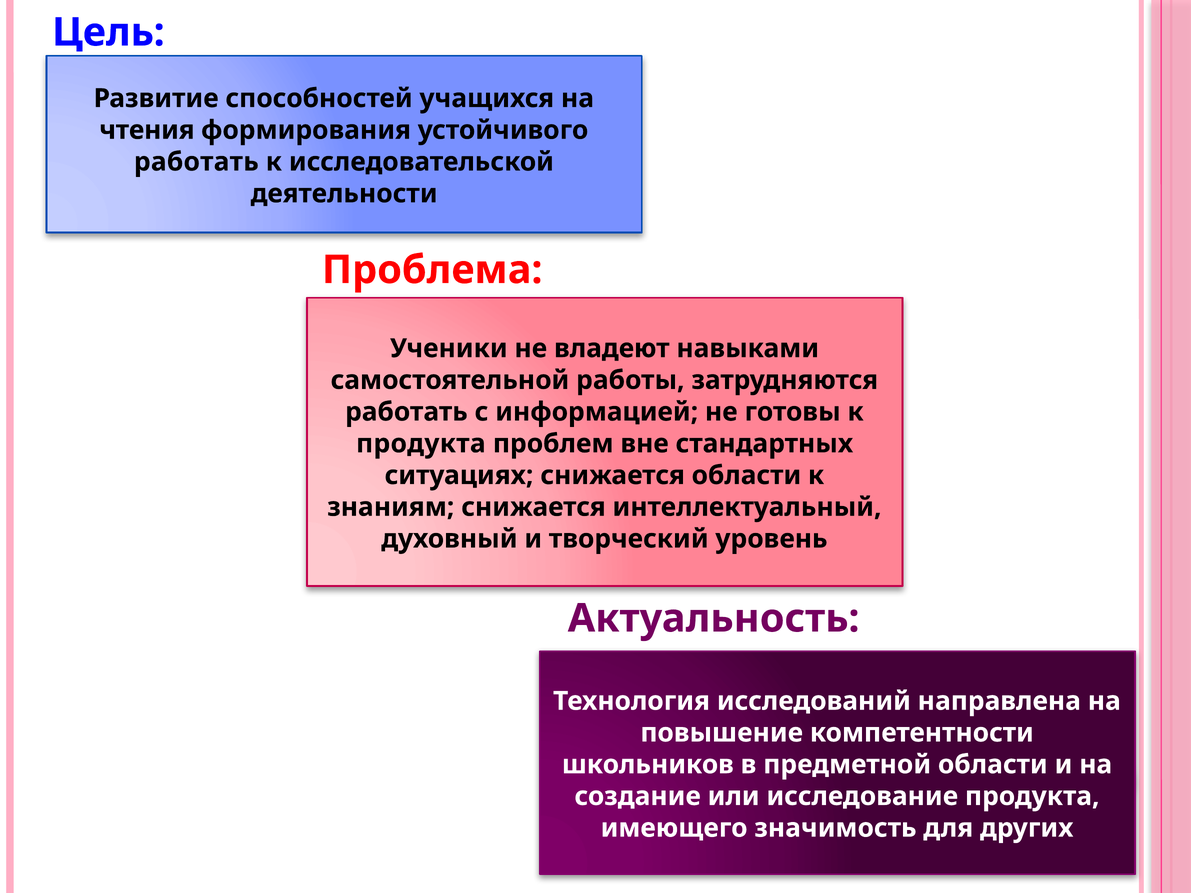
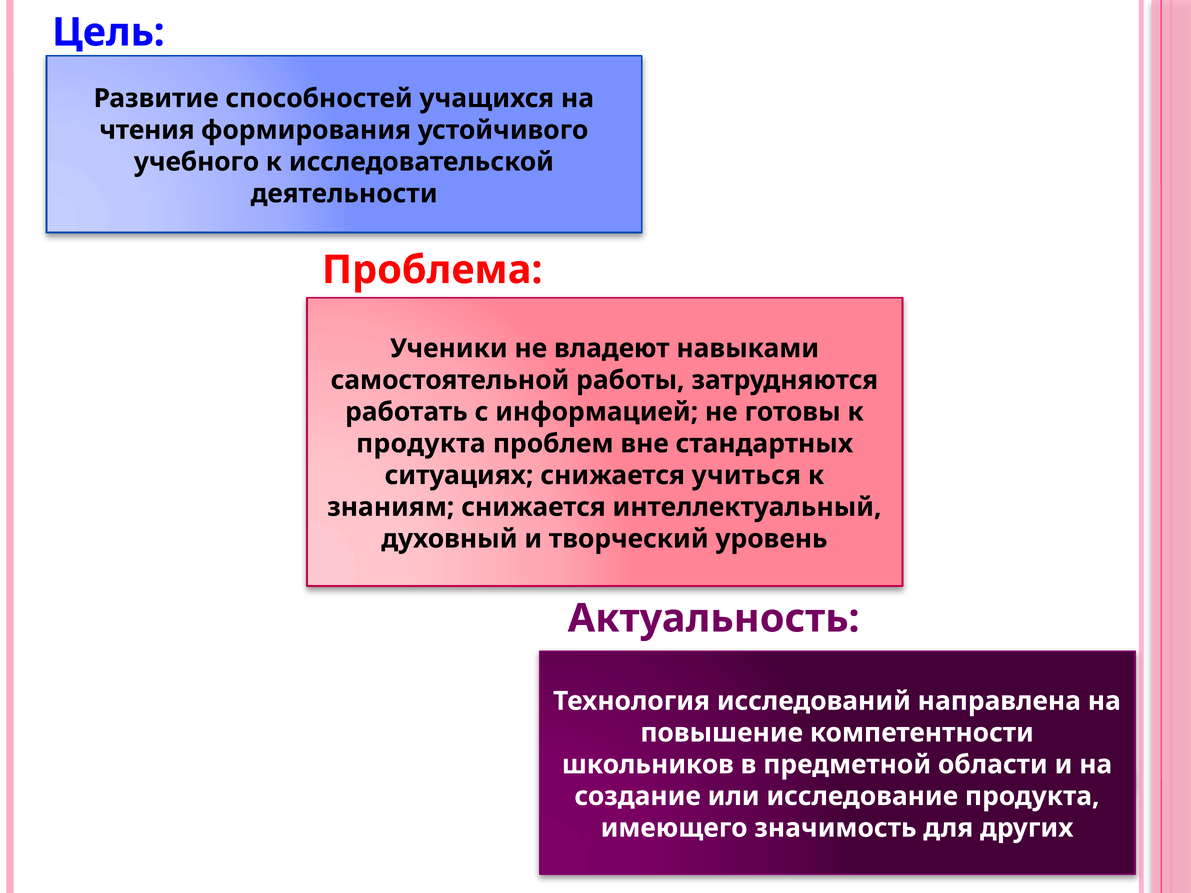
работать: работать -> учебного (197, 162)
снижается области: области -> учиться (746, 476)
